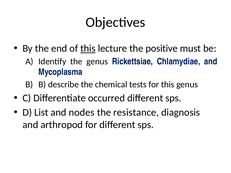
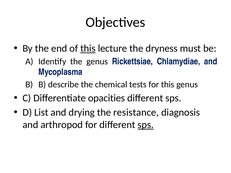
positive: positive -> dryness (162, 48)
occurred: occurred -> opacities (107, 98)
nodes: nodes -> drying (82, 113)
sps underline: none -> present (146, 125)
